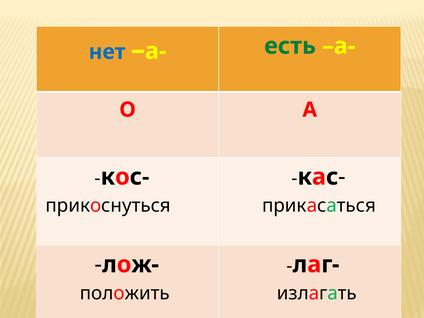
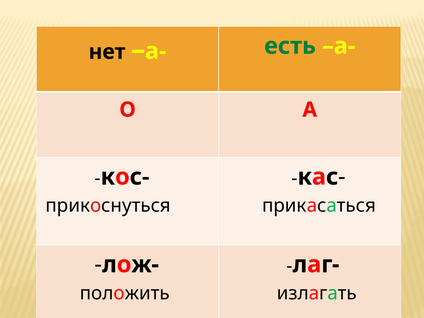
нет colour: blue -> black (107, 52)
